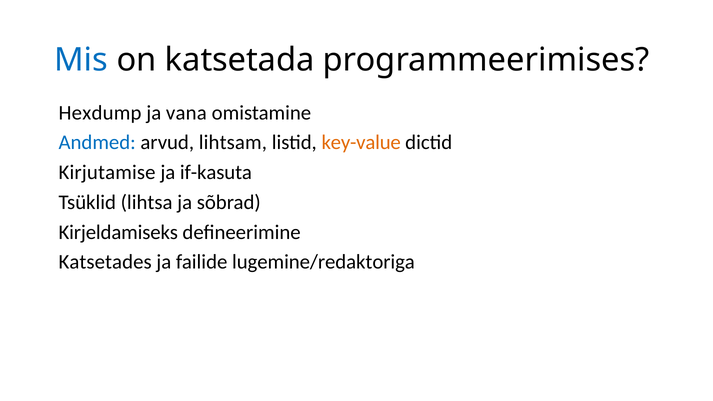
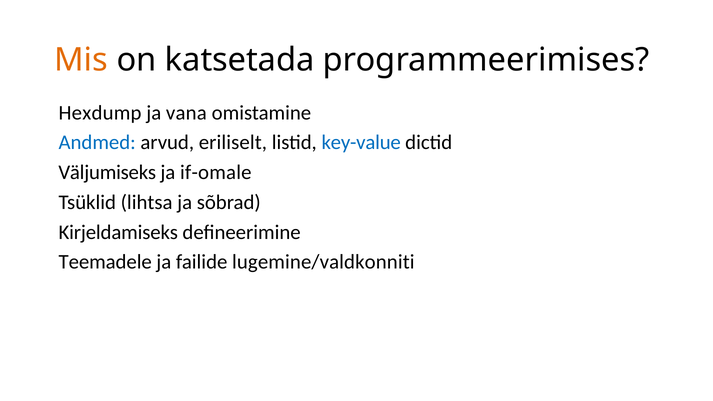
Mis colour: blue -> orange (81, 60)
lihtsam: lihtsam -> eriliselt (233, 143)
key-value colour: orange -> blue (361, 143)
Kirjutamise: Kirjutamise -> Väljumiseks (107, 172)
if-kasuta: if-kasuta -> if-omale (216, 172)
Katsetades: Katsetades -> Teemadele (105, 262)
lugemine/redaktoriga: lugemine/redaktoriga -> lugemine/valdkonniti (323, 262)
